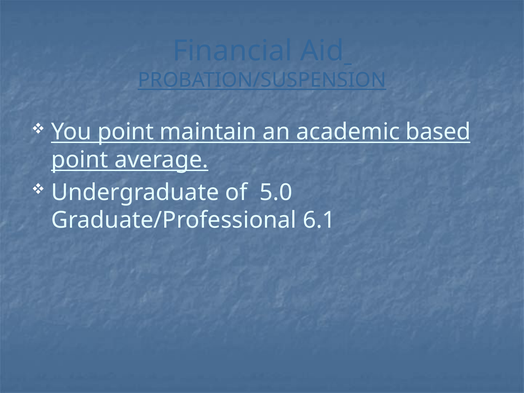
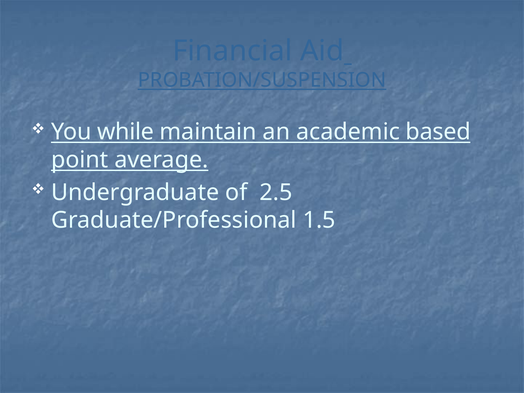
You point: point -> while (126, 132)
5.0: 5.0 -> 2.5 (276, 192)
6.1: 6.1 -> 1.5 (319, 220)
